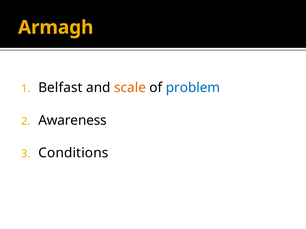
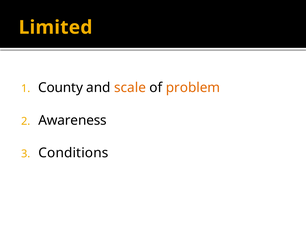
Armagh: Armagh -> Limited (56, 27)
Belfast: Belfast -> County (61, 88)
problem colour: blue -> orange (193, 88)
